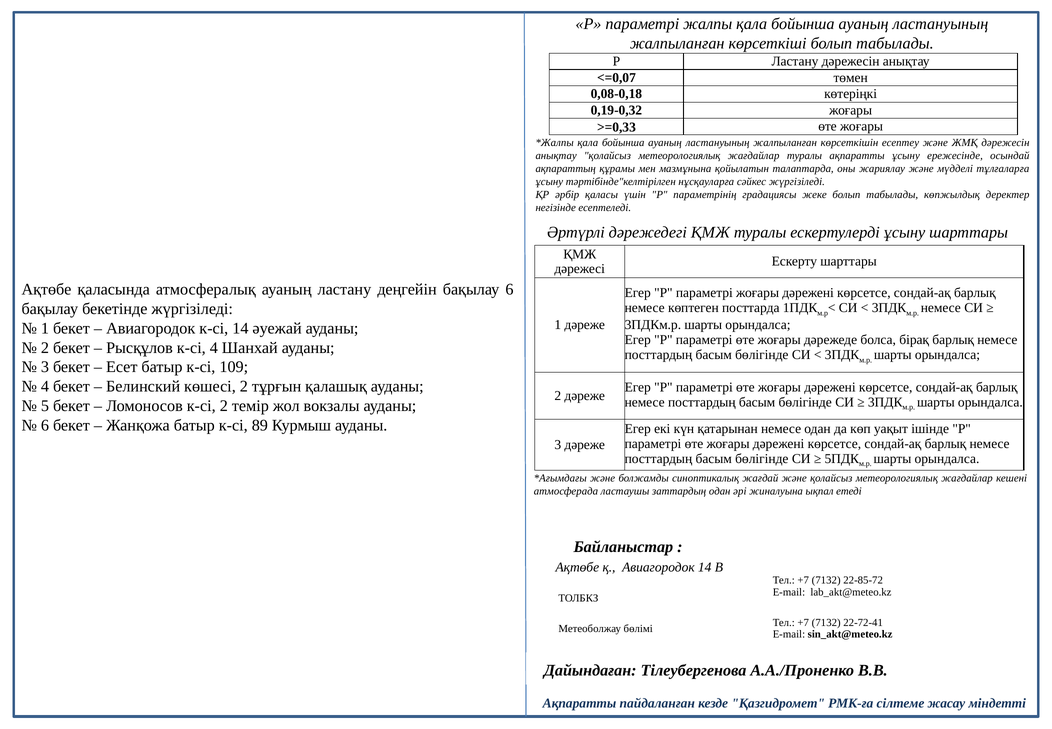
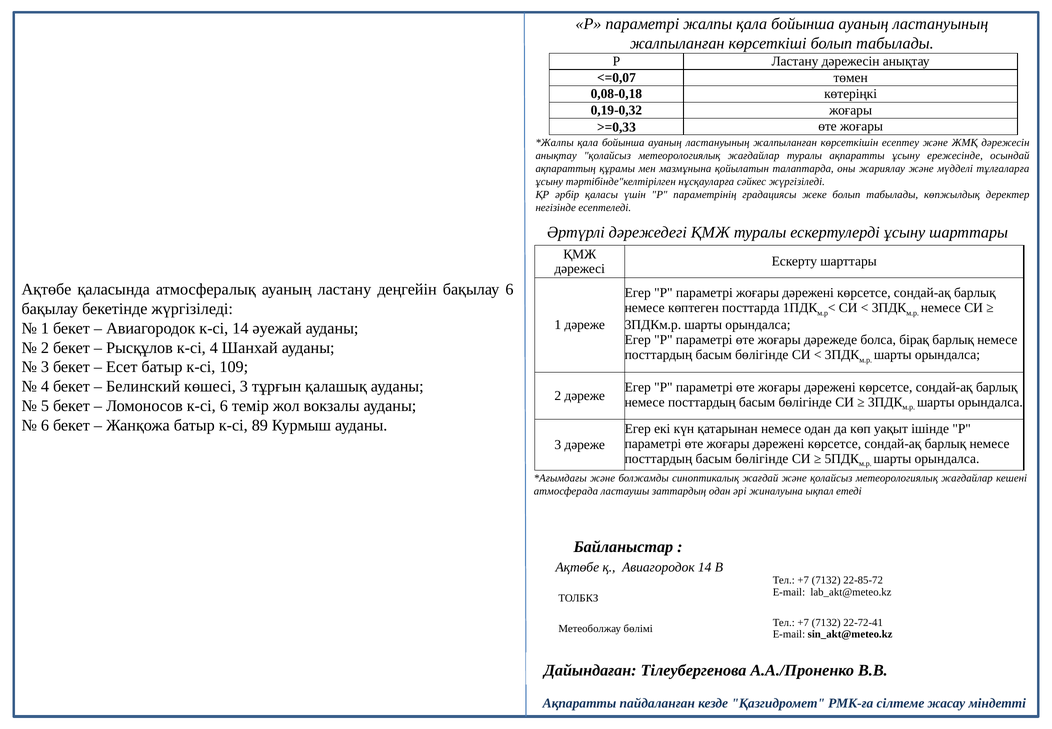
көшесі 2: 2 -> 3 (244, 386)
к-сі 2: 2 -> 6 (224, 406)
